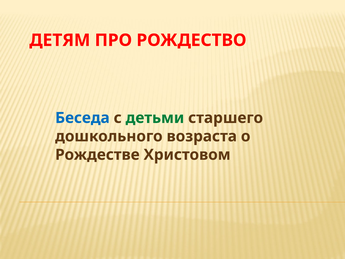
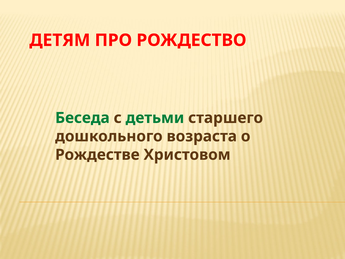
Беседа colour: blue -> green (82, 118)
